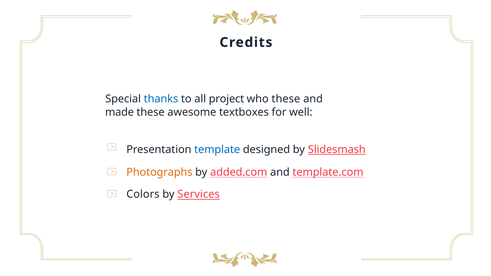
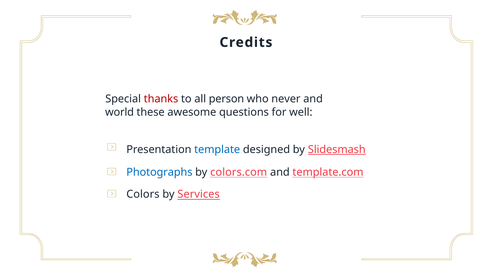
thanks colour: blue -> red (161, 99)
project: project -> person (226, 99)
who these: these -> never (286, 99)
made: made -> world (120, 112)
textboxes: textboxes -> questions (244, 112)
Photographs colour: orange -> blue (159, 172)
added.com: added.com -> colors.com (239, 172)
